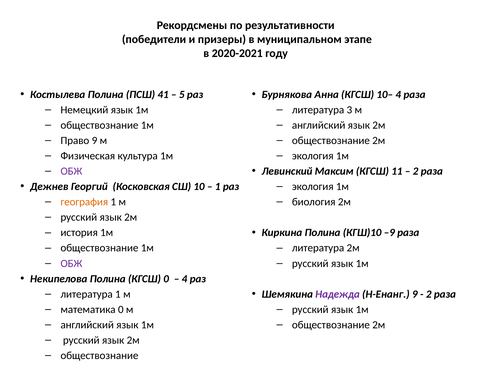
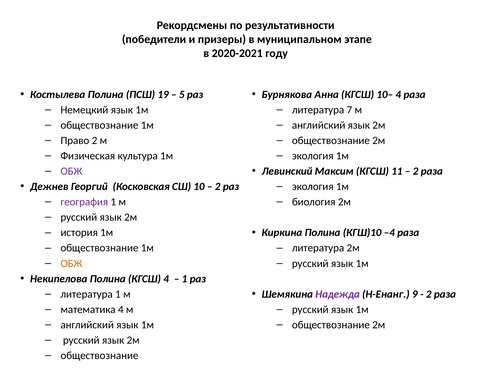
41: 41 -> 19 (163, 95)
3: 3 -> 7 (349, 110)
Право 9: 9 -> 2 (95, 141)
1: 1 -> 2 (218, 187)
география colour: orange -> purple (84, 202)
–9: –9 -> –4 (389, 233)
ОБЖ colour: purple -> orange (71, 264)
КГСШ 0: 0 -> 4 (166, 279)
4: 4 -> 1 (185, 279)
математика 0: 0 -> 4 (121, 310)
